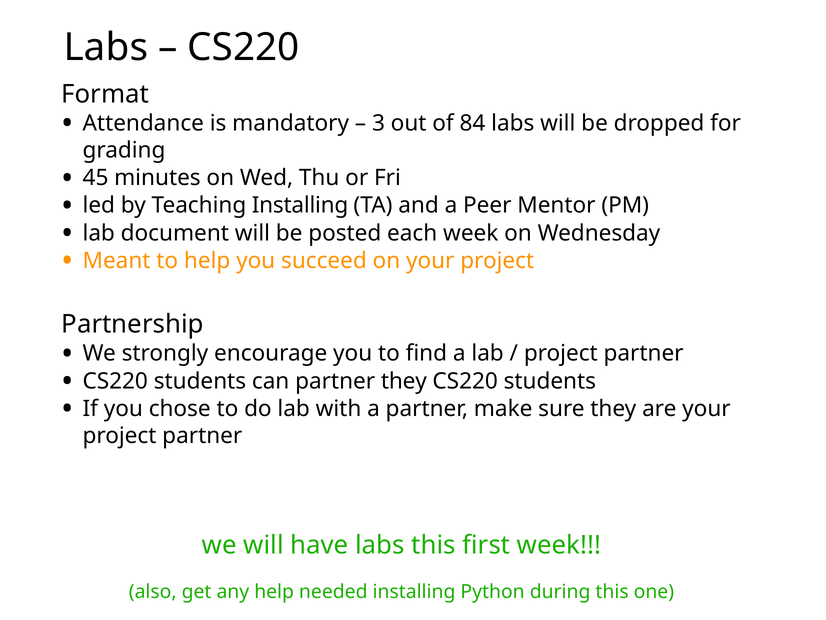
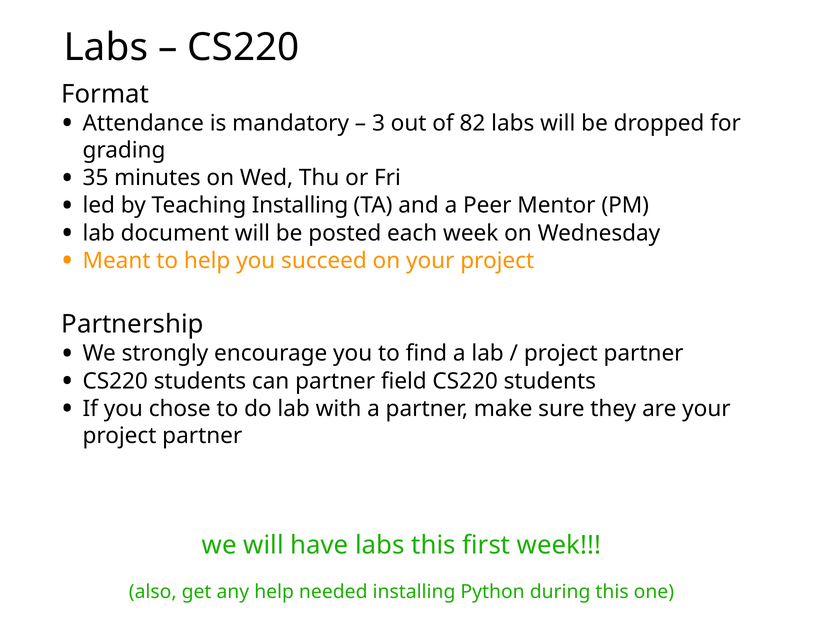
84: 84 -> 82 (473, 123)
45: 45 -> 35 (96, 178)
partner they: they -> field (404, 381)
